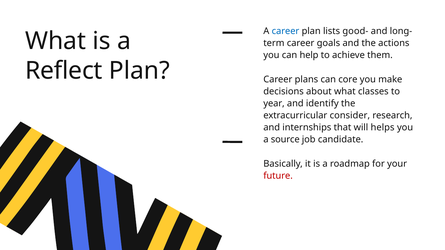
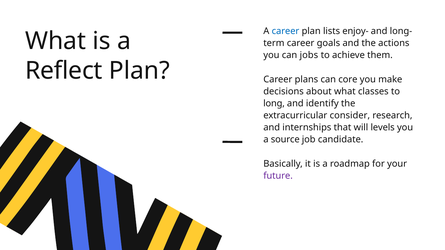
good-: good- -> enjoy- (355, 31)
help: help -> jobs (309, 55)
year: year -> long (274, 104)
helps: helps -> levels (383, 128)
future colour: red -> purple (278, 176)
